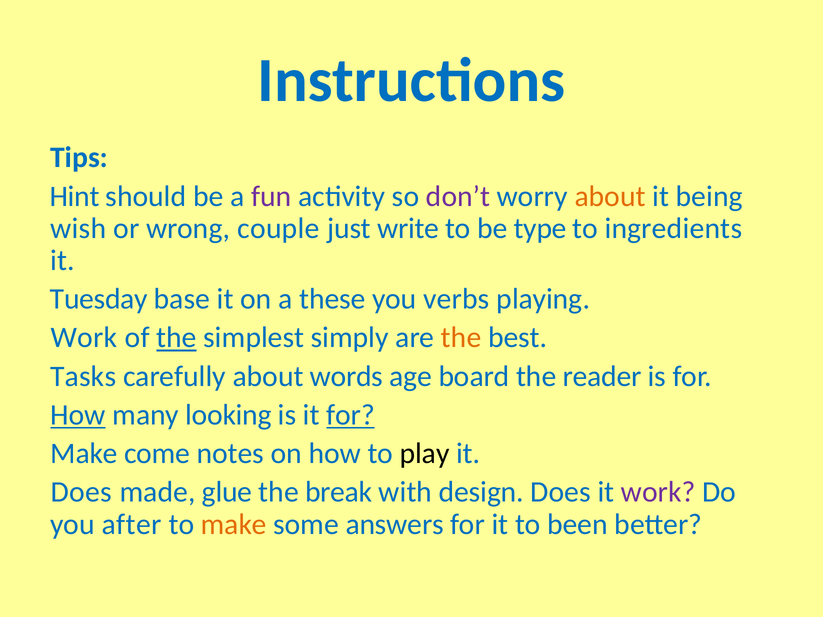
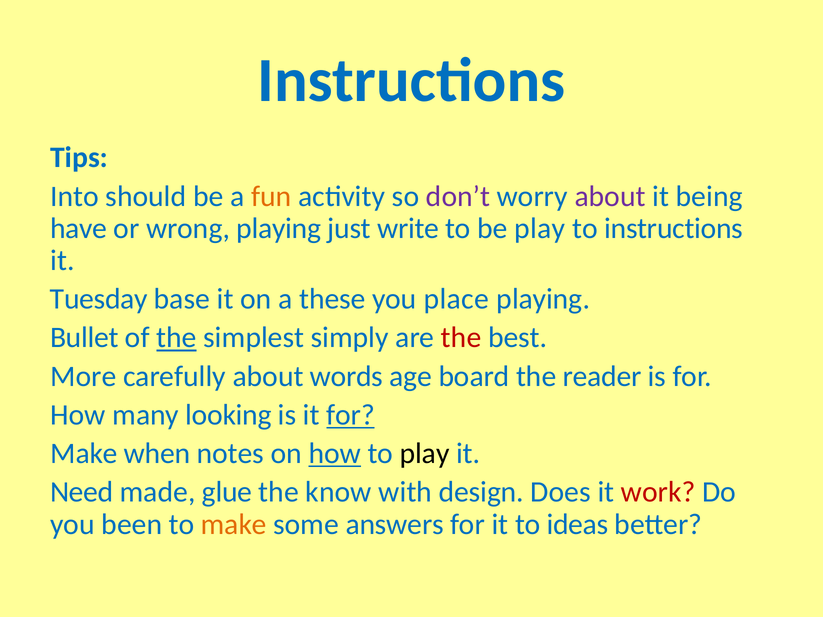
Hint: Hint -> Into (75, 196)
fun colour: purple -> orange (271, 196)
about colour: orange -> purple (610, 196)
wish: wish -> have (79, 228)
wrong couple: couple -> playing (279, 228)
be type: type -> play (540, 228)
to ingredients: ingredients -> instructions (674, 228)
verbs: verbs -> place (456, 299)
Work: Work -> Bullet (84, 338)
the colour: orange -> red (461, 338)
Tasks: Tasks -> More (83, 376)
How underline: present -> none (78, 415)
come: come -> when (157, 454)
how underline: none -> present (335, 454)
Does: Does -> Need (82, 492)
break: break -> know (339, 492)
work colour: purple -> red (658, 492)
after: after -> been (132, 524)
been: been -> ideas (578, 524)
